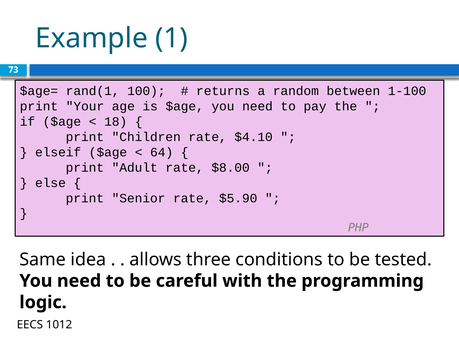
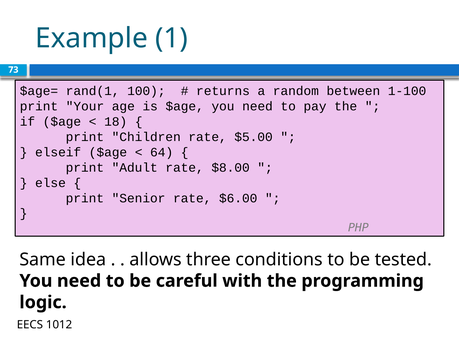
$4.10: $4.10 -> $5.00 (254, 137)
$5.90: $5.90 -> $6.00 (238, 198)
